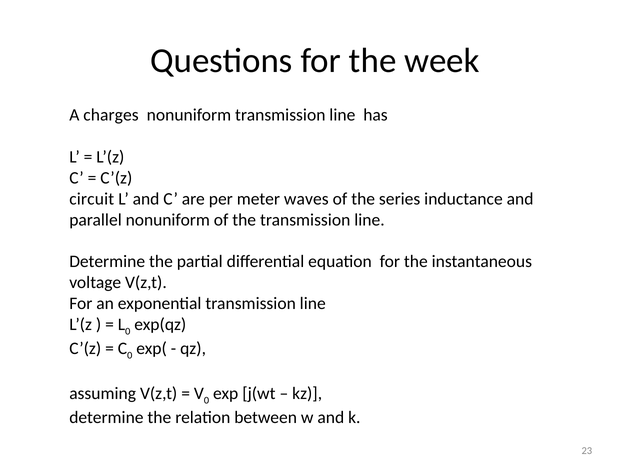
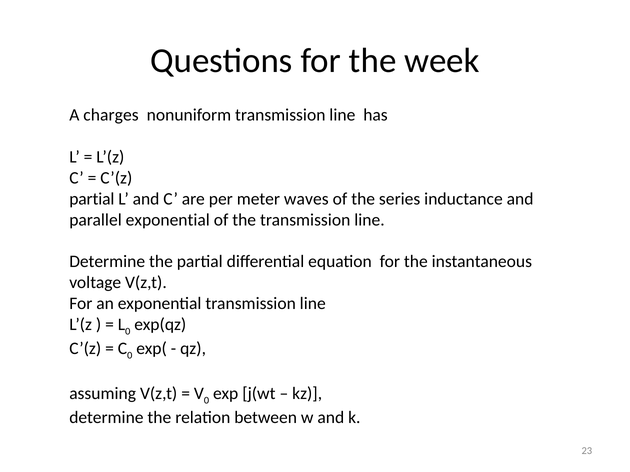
circuit: circuit -> partial (92, 199)
parallel nonuniform: nonuniform -> exponential (168, 220)
